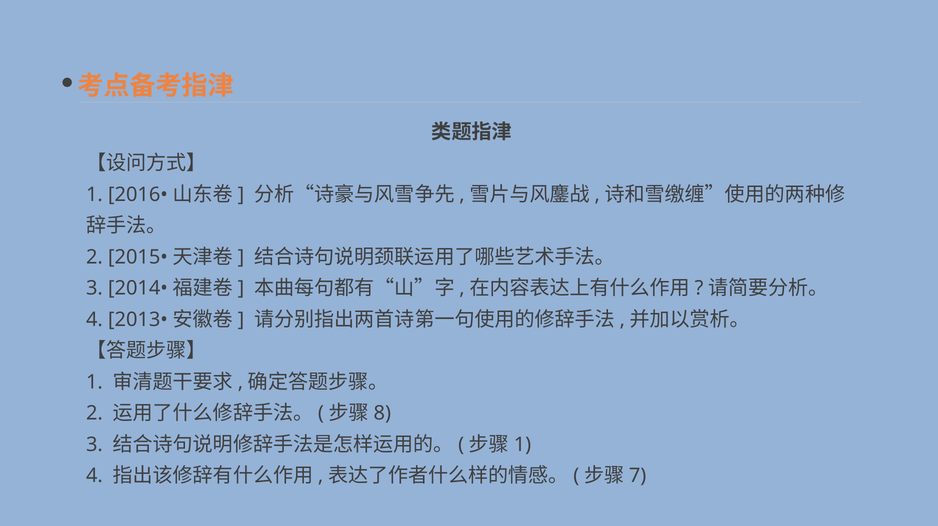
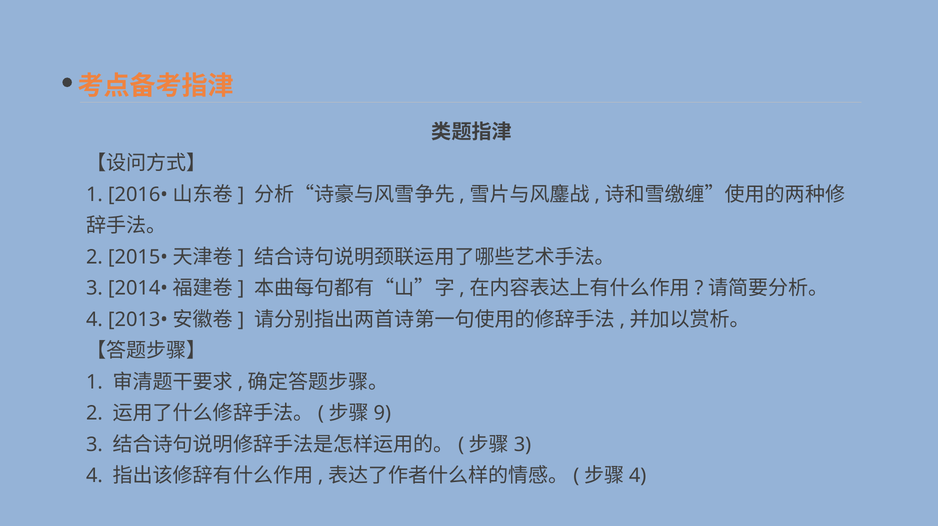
8: 8 -> 9 (382, 413)
1: 1 -> 3 (523, 444)
7: 7 -> 4 (638, 476)
